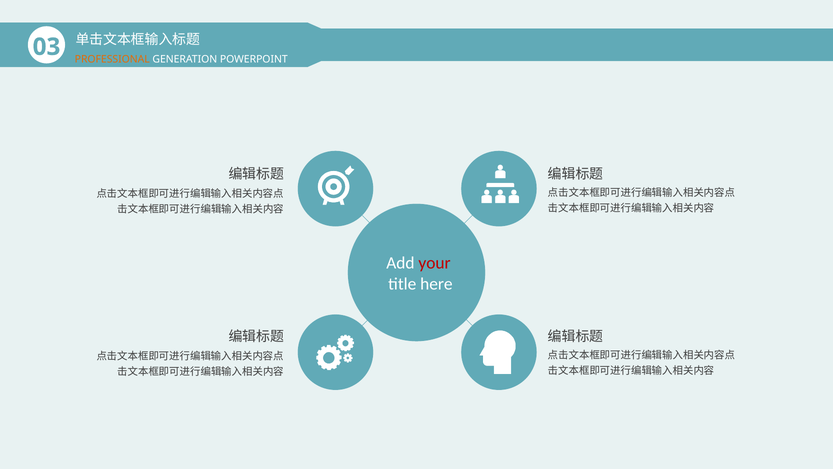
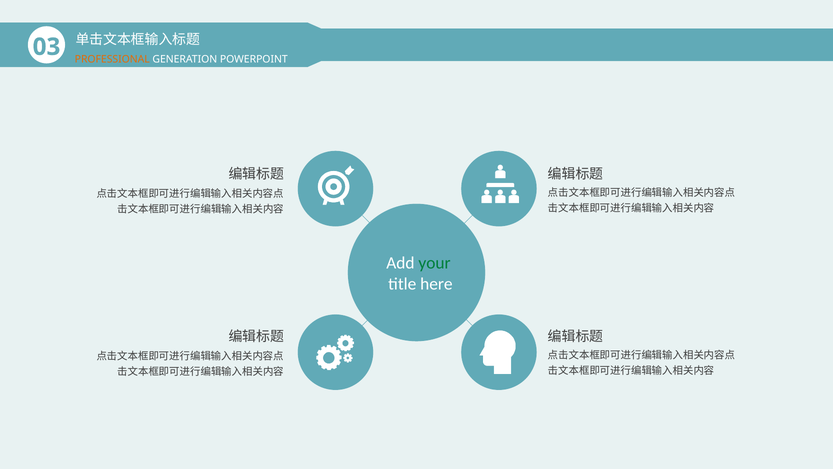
your colour: red -> green (435, 263)
